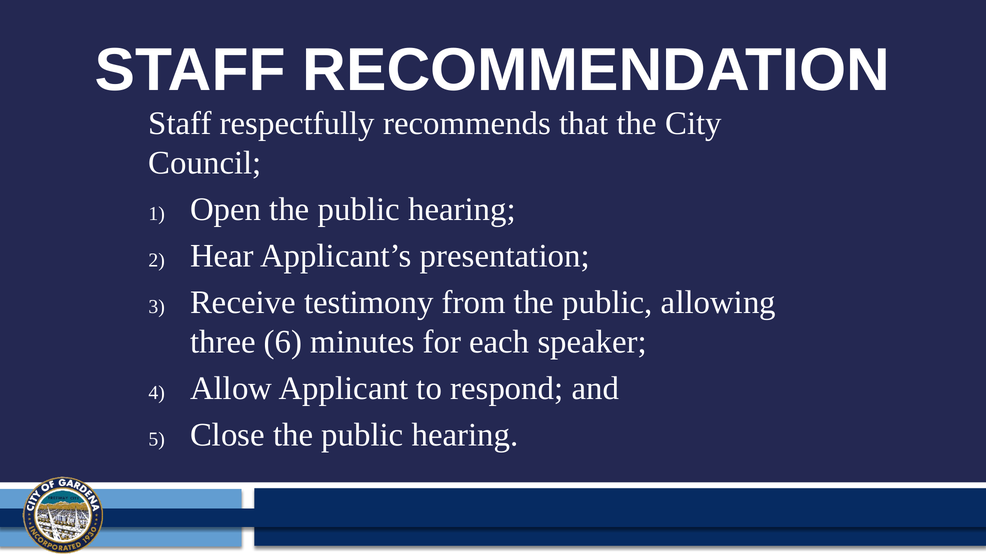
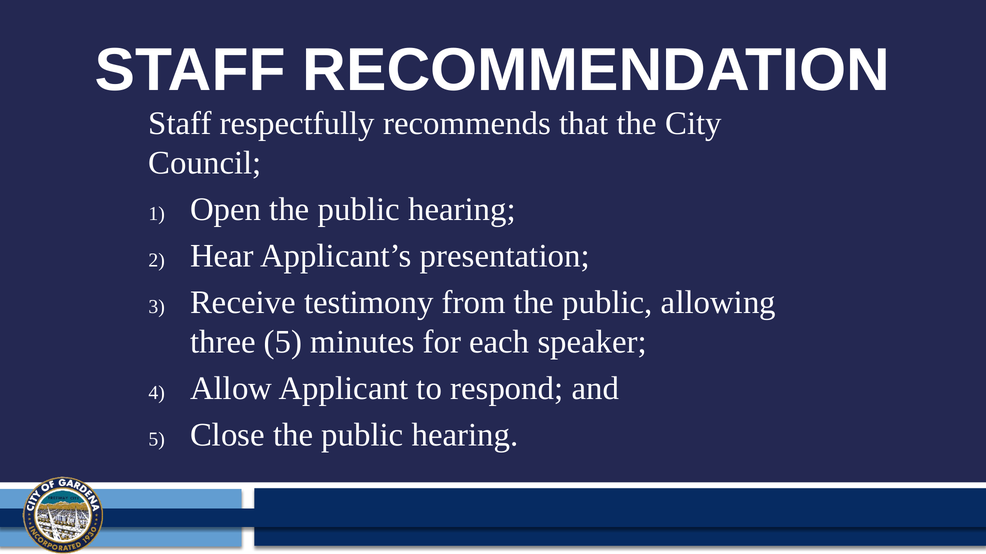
three 6: 6 -> 5 (283, 342)
